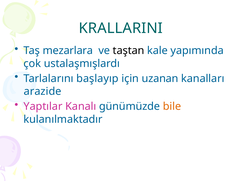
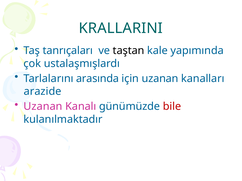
mezarlara: mezarlara -> tanrıçaları (68, 51)
başlayıp: başlayıp -> arasında (98, 79)
Yaptılar: Yaptılar -> Uzanan (43, 107)
bile colour: orange -> red (172, 107)
